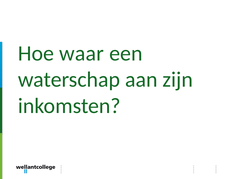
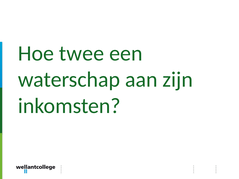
waar: waar -> twee (82, 53)
